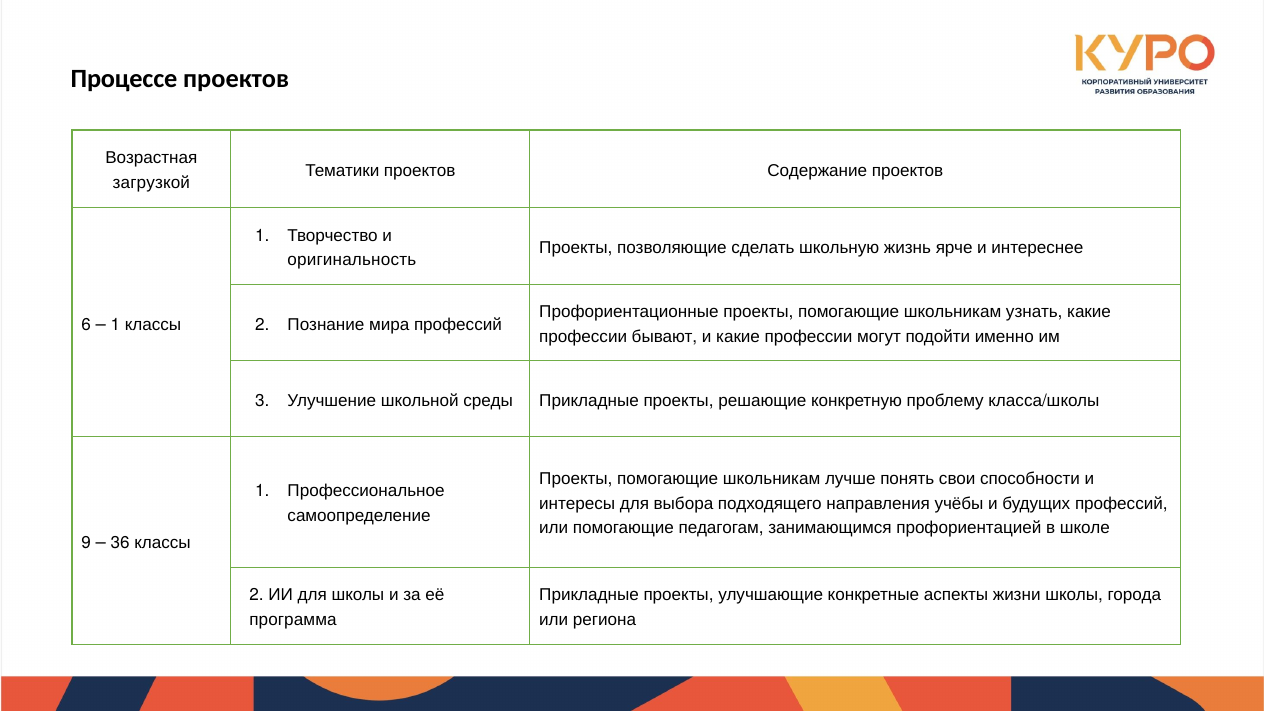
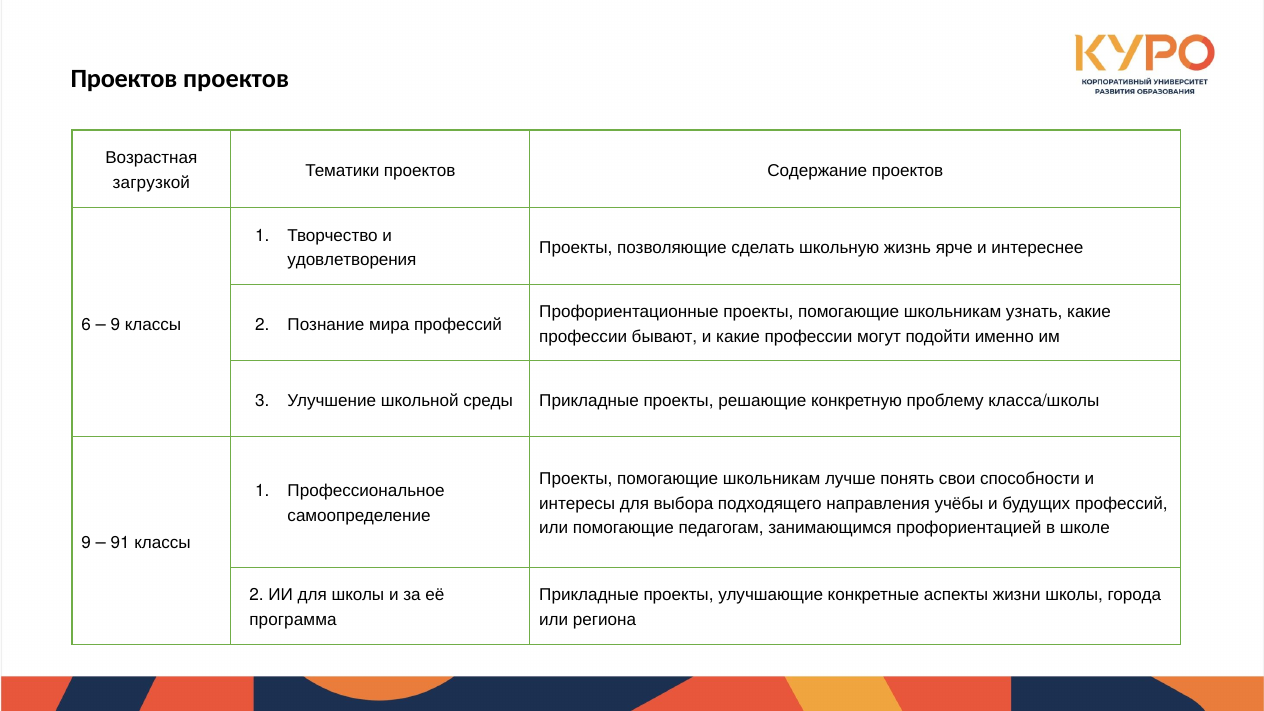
Процессе: Процессе -> Проектов (124, 78)
оригинальность: оригинальность -> удовлетворения (352, 260)
1: 1 -> 9 (115, 324)
36: 36 -> 91 (120, 543)
